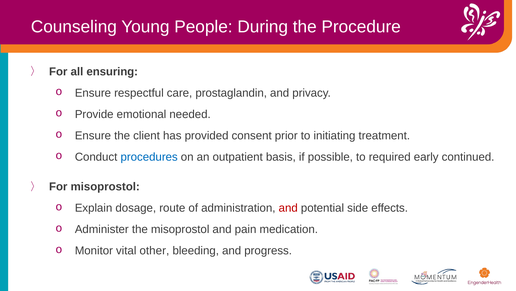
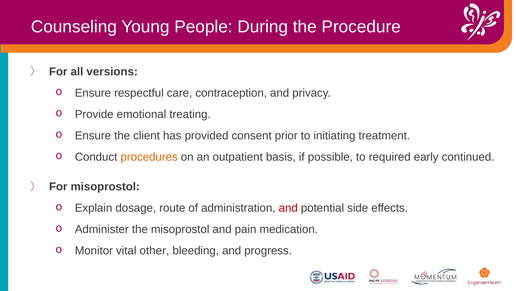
ensuring: ensuring -> versions (112, 71)
prostaglandin: prostaglandin -> contraception (231, 93)
needed: needed -> treating (190, 114)
procedures colour: blue -> orange (149, 157)
